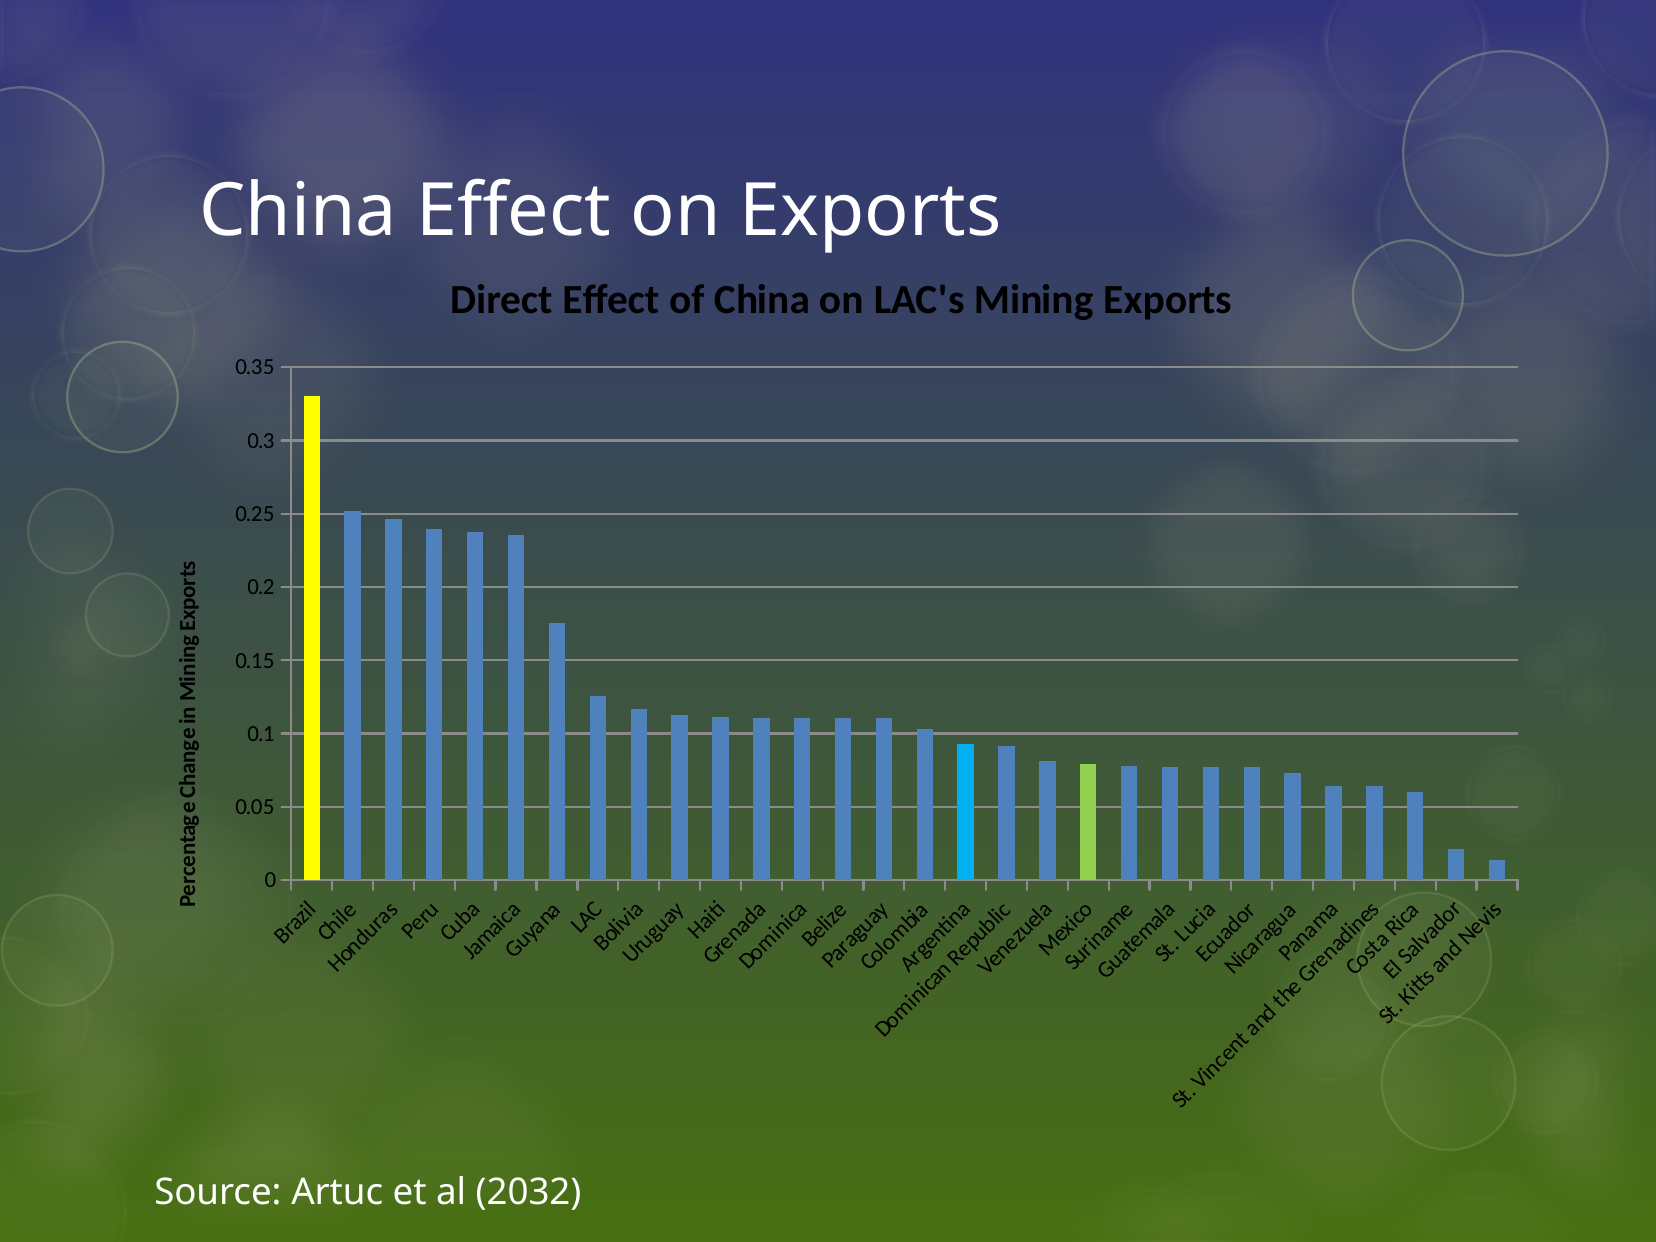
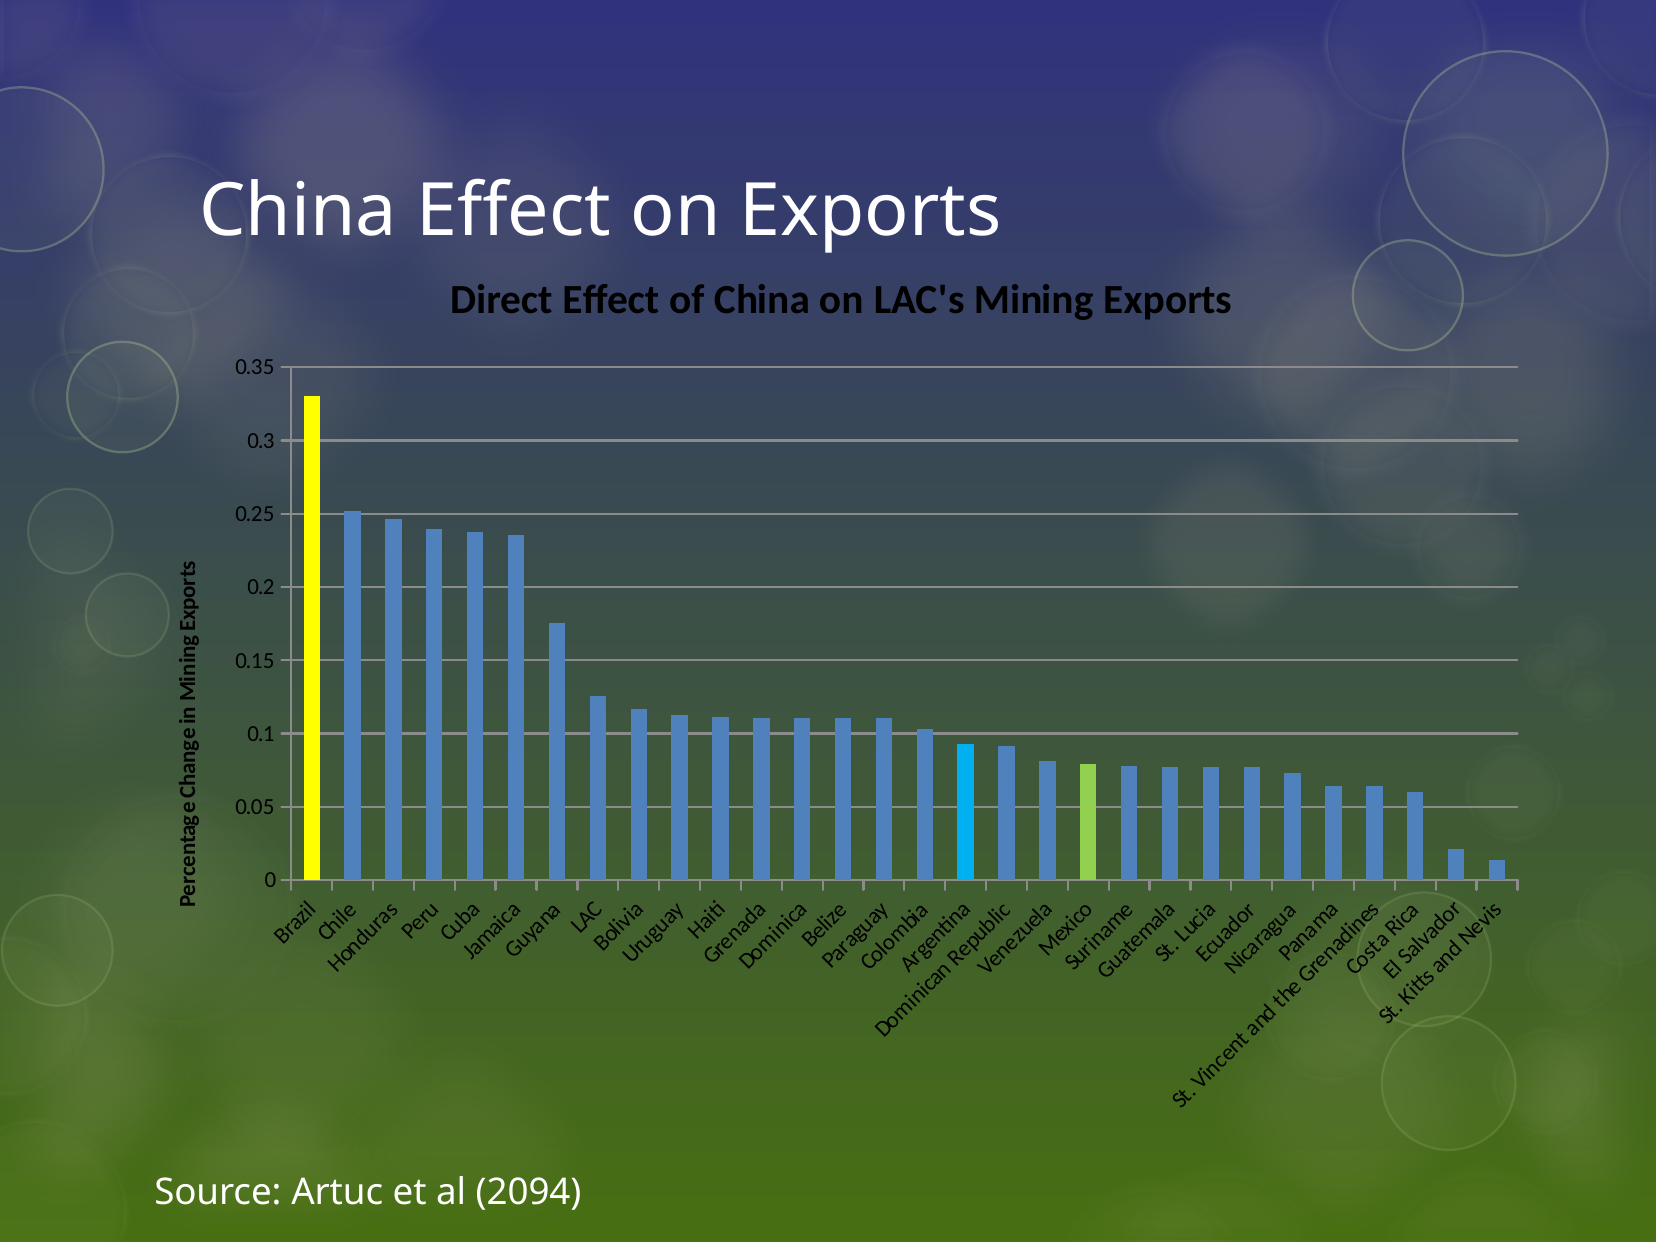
2032: 2032 -> 2094 (529, 1192)
